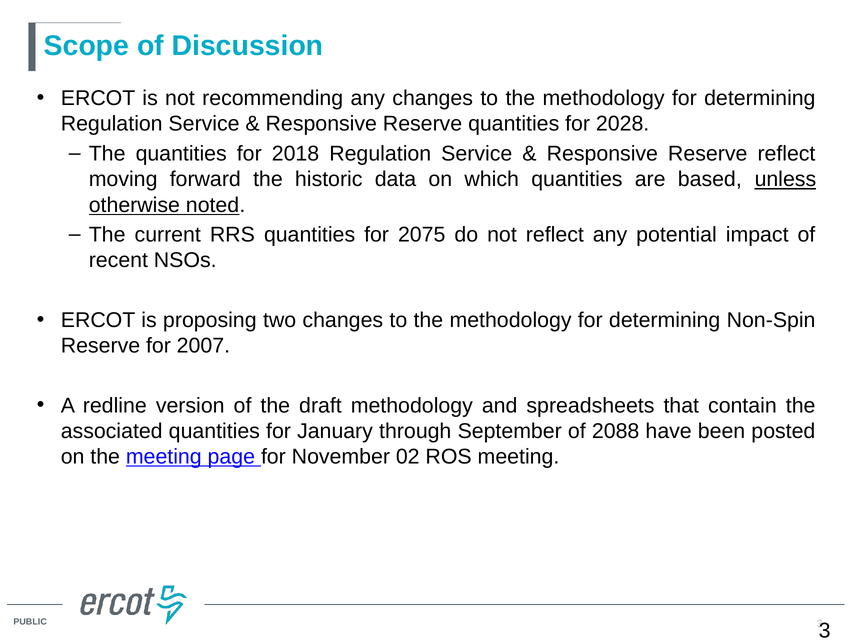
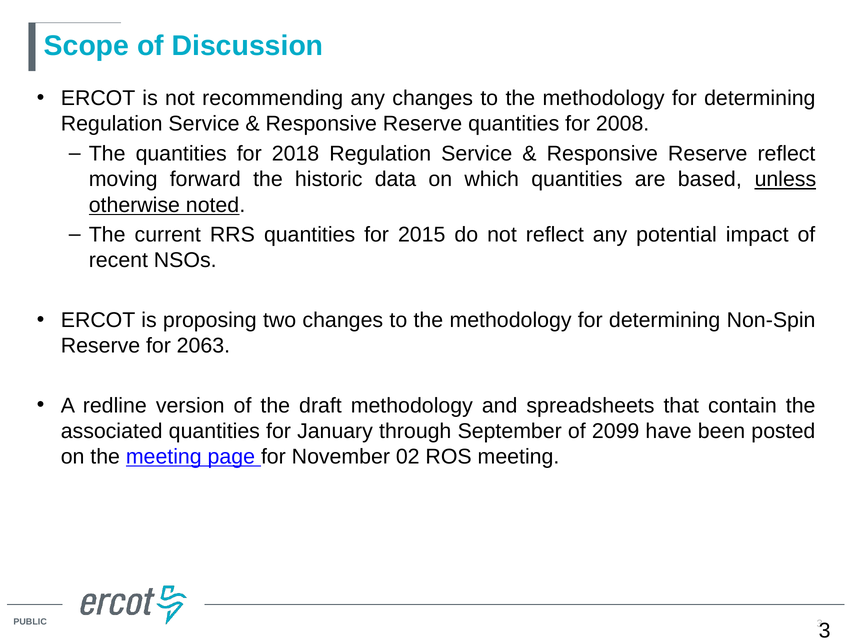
2028: 2028 -> 2008 (623, 124)
2075: 2075 -> 2015 (422, 235)
2007: 2007 -> 2063 (203, 346)
2088: 2088 -> 2099 (616, 431)
